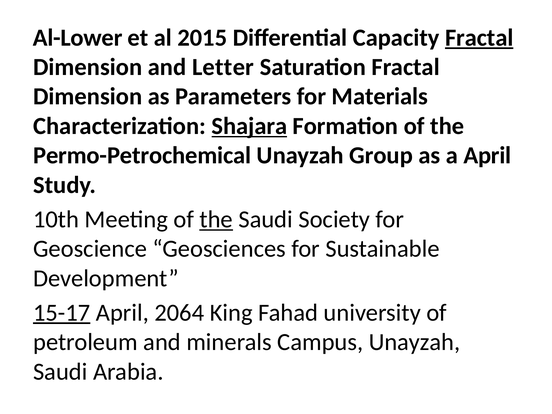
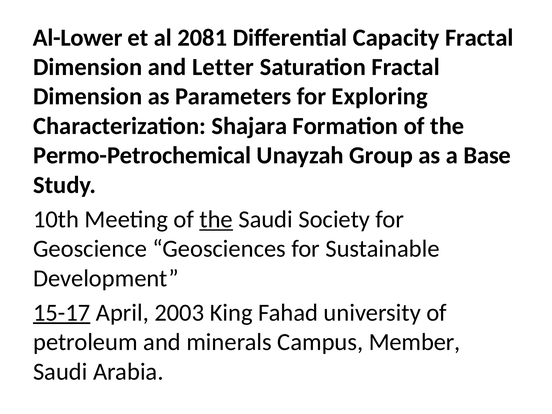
2015: 2015 -> 2081 (202, 38)
Fractal underline: present -> none (479, 38)
Materials: Materials -> Exploring (380, 97)
Shajara underline: present -> none (249, 126)
a April: April -> Base (487, 156)
2064: 2064 -> 2003 (179, 313)
Campus Unayzah: Unayzah -> Member (415, 342)
